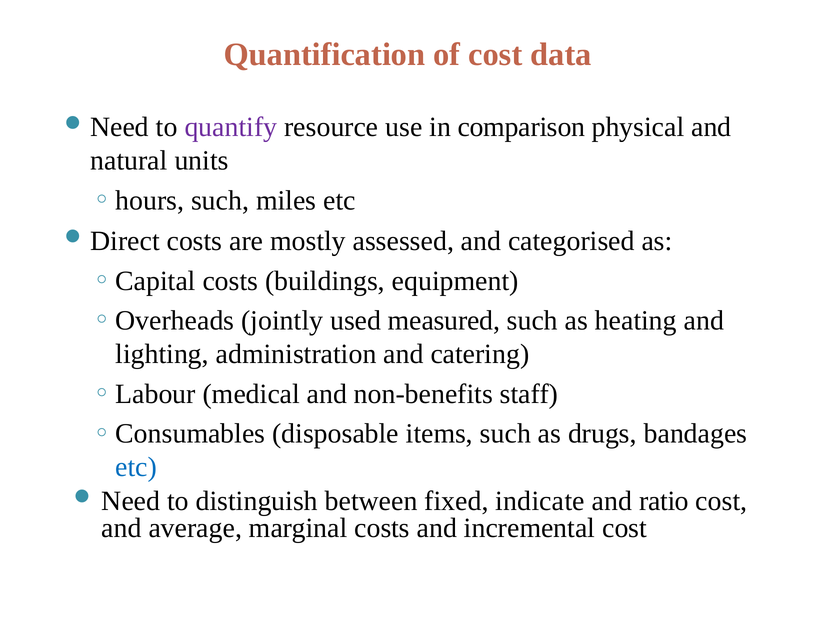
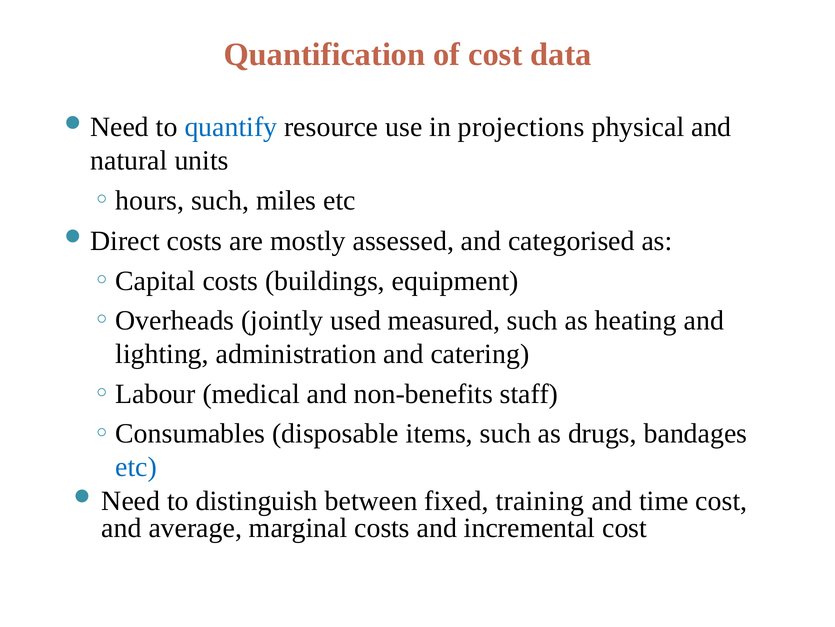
quantify colour: purple -> blue (231, 127)
comparison: comparison -> projections (521, 127)
indicate: indicate -> training (540, 500)
ratio: ratio -> time (664, 500)
